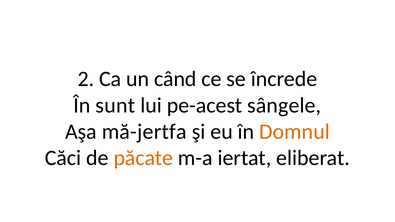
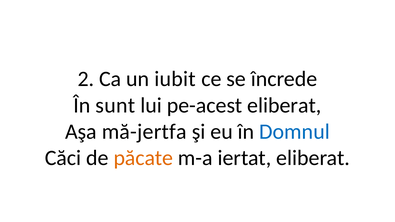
când: când -> iubit (175, 79)
pe-acest sângele: sângele -> eliberat (284, 105)
Domnul colour: orange -> blue (294, 132)
